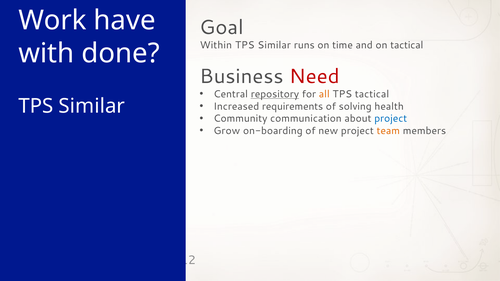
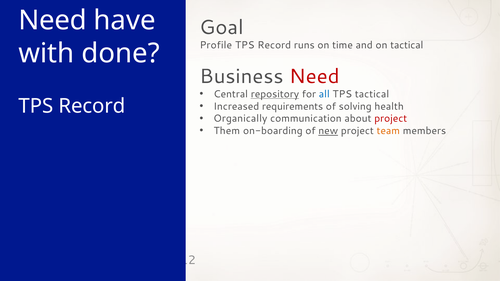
Work: Work -> Need (53, 20)
Within: Within -> Profile (216, 45)
Similar: Similar -> Record (274, 45)
all colour: orange -> blue (324, 94)
Similar: Similar -> Record (92, 106)
Community: Community -> Organically (240, 119)
project colour: blue -> red (391, 119)
Grow: Grow -> Them (227, 131)
new underline: none -> present (328, 131)
